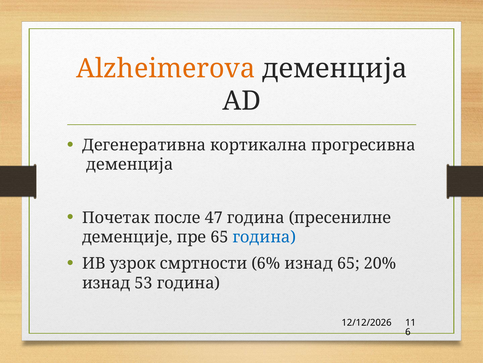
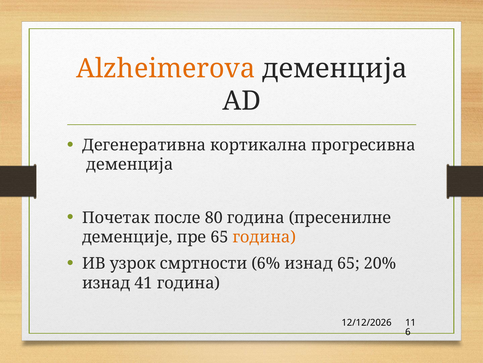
47: 47 -> 80 (214, 217)
година colour: blue -> orange (264, 237)
53: 53 -> 41 (144, 282)
